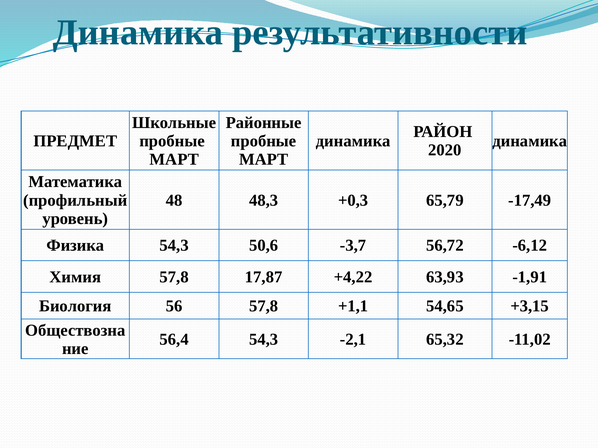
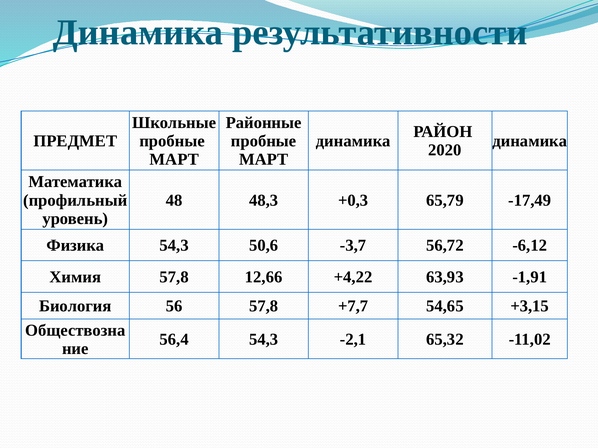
17,87: 17,87 -> 12,66 (264, 277)
+1,1: +1,1 -> +7,7 (353, 306)
